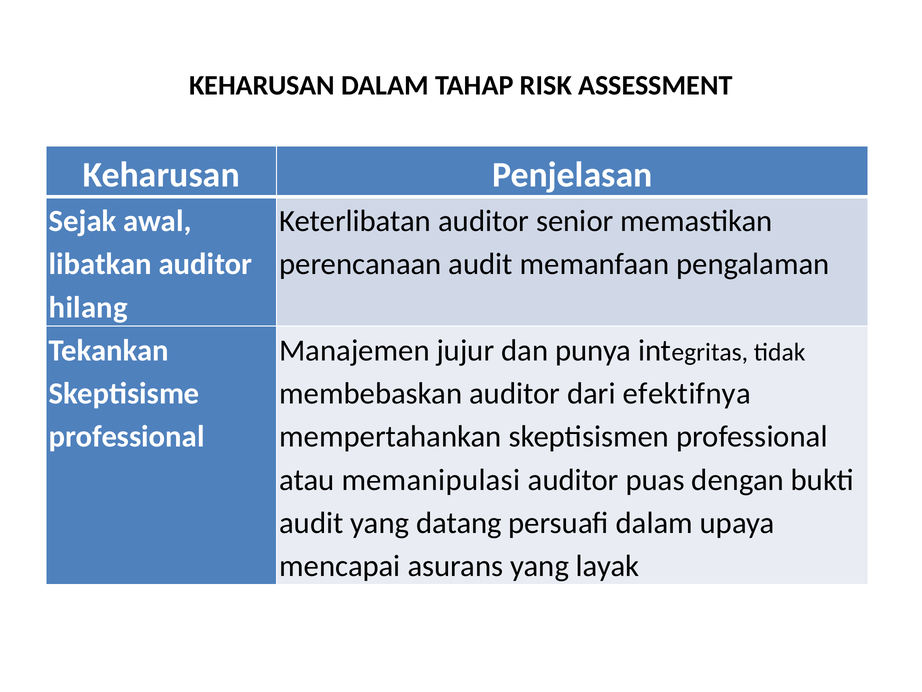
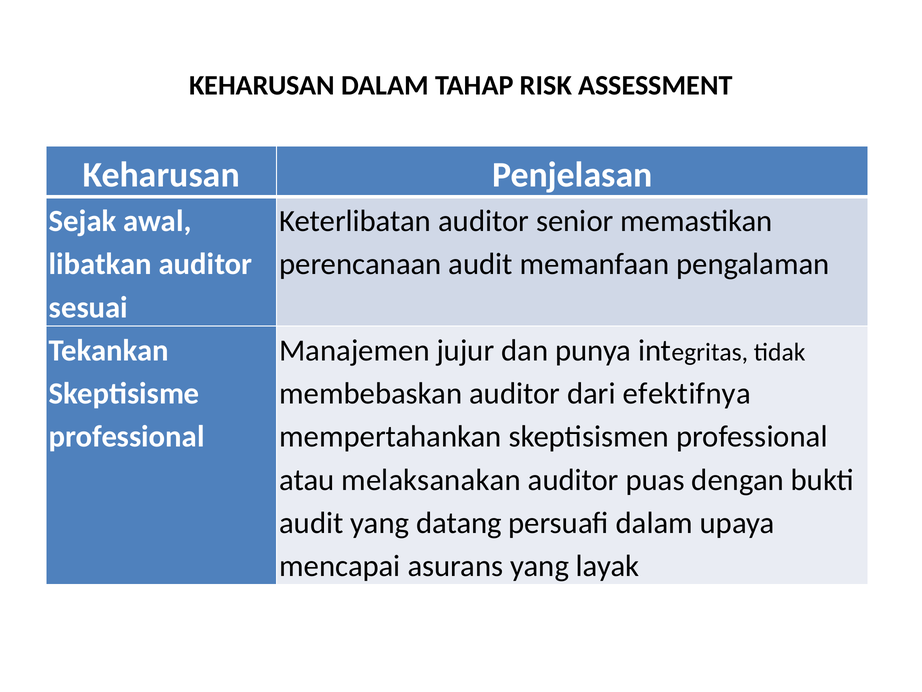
hilang: hilang -> sesuai (88, 307)
memanipulasi: memanipulasi -> melaksanakan (431, 480)
